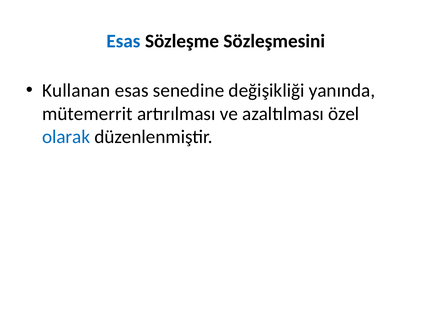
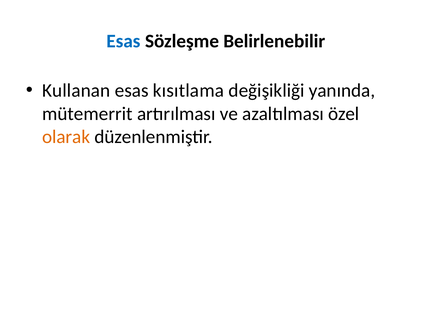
Sözleşmesini: Sözleşmesini -> Belirlenebilir (274, 41)
senedine: senedine -> kısıtlama (189, 91)
olarak colour: blue -> orange (66, 137)
